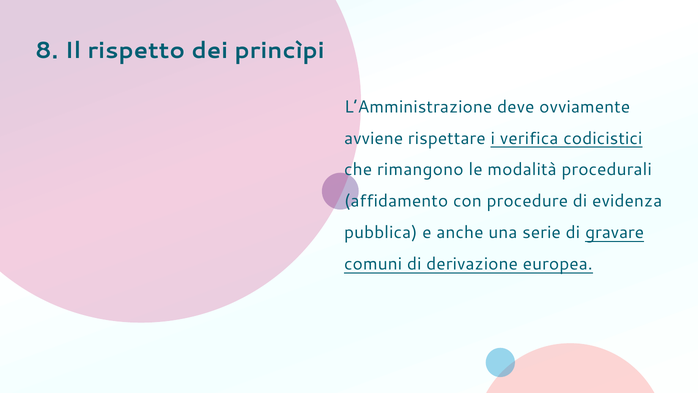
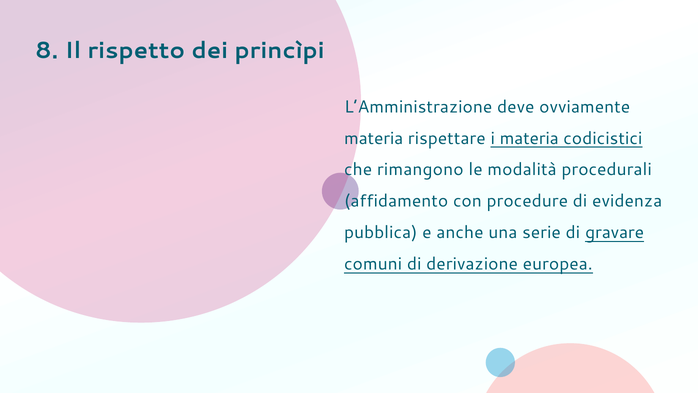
avviene: avviene -> materia (374, 138)
i verifica: verifica -> materia (529, 138)
